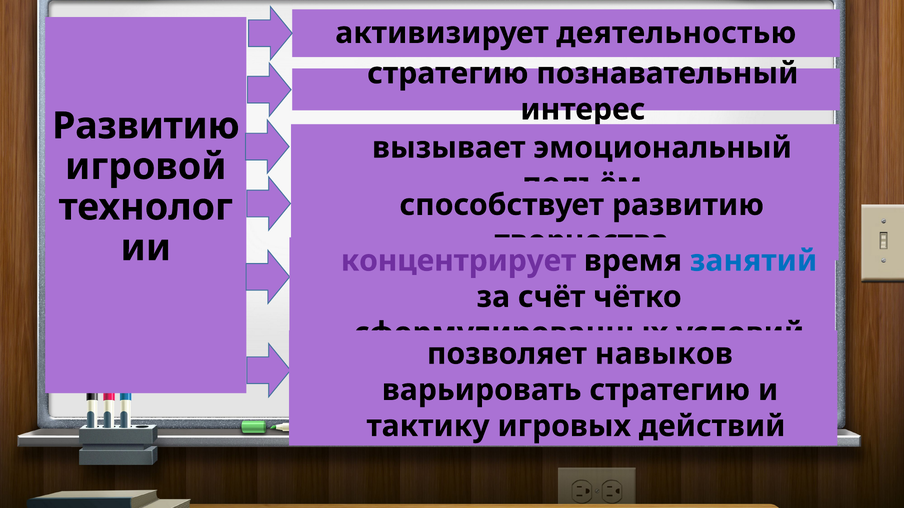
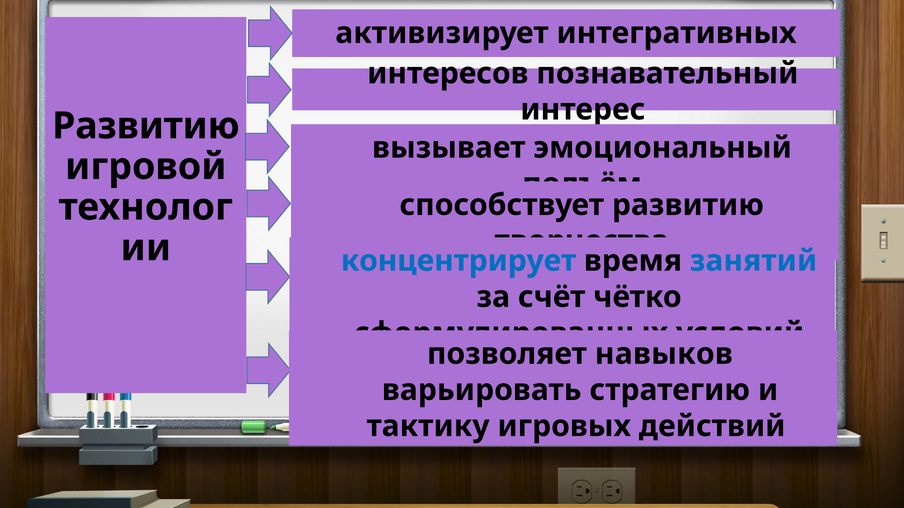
деятельностью: деятельностью -> интегративных (676, 33)
стратегию: стратегию -> интересов (448, 73)
концентрирует colour: purple -> blue (459, 261)
